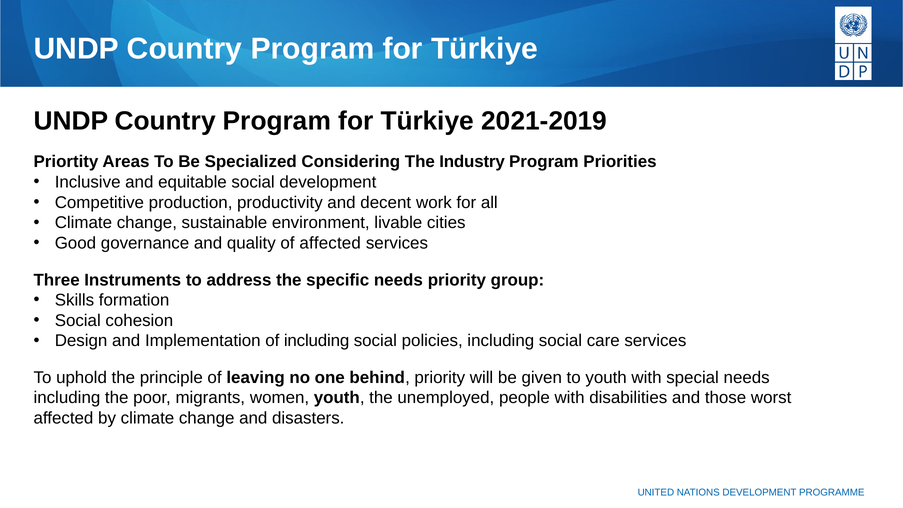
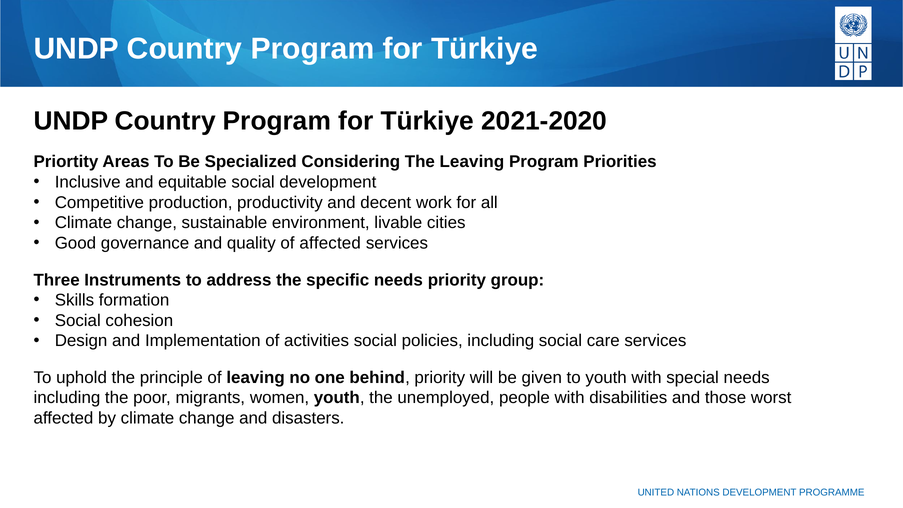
2021-2019: 2021-2019 -> 2021-2020 (544, 121)
The Industry: Industry -> Leaving (472, 162)
of including: including -> activities (317, 341)
